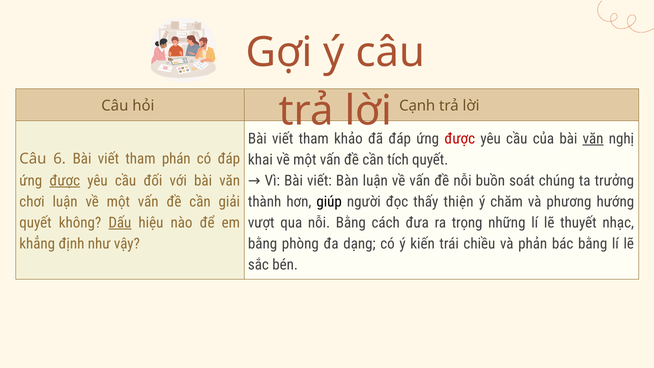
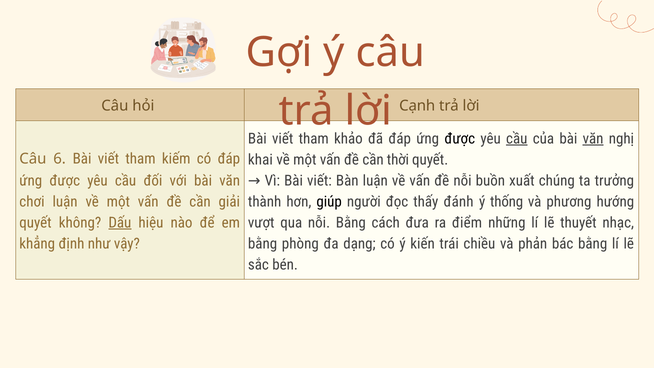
được colour: red -> black (460, 139)
cầu underline: none -> present (517, 139)
tích: tích -> thời (398, 160)
phán: phán -> kiếm (176, 159)
soát: soát -> xuất (522, 181)
được underline: present -> none (65, 181)
thiện: thiện -> đánh (459, 202)
chăm: chăm -> thống (507, 202)
trọng: trọng -> điểm (467, 223)
